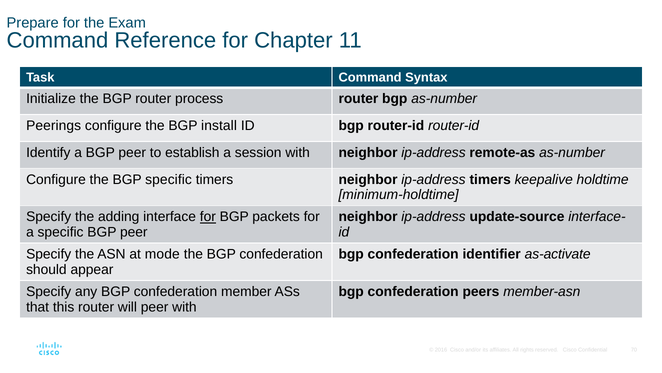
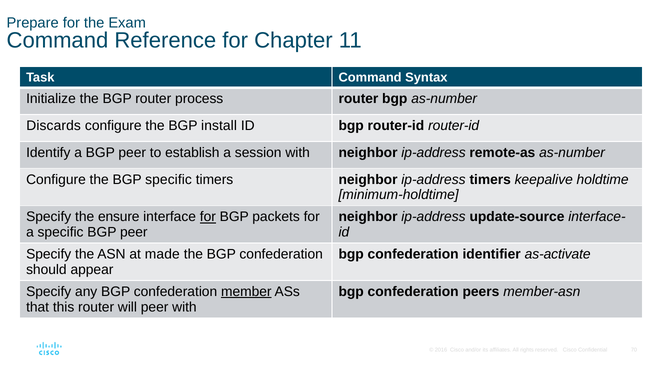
Peerings: Peerings -> Discards (54, 126)
adding: adding -> ensure (119, 217)
mode: mode -> made (162, 254)
member underline: none -> present (246, 291)
